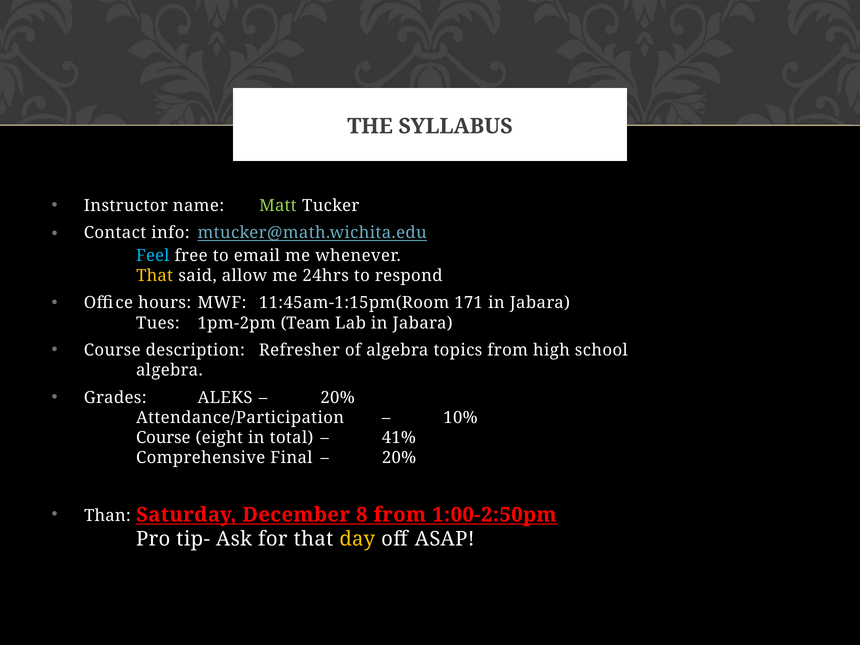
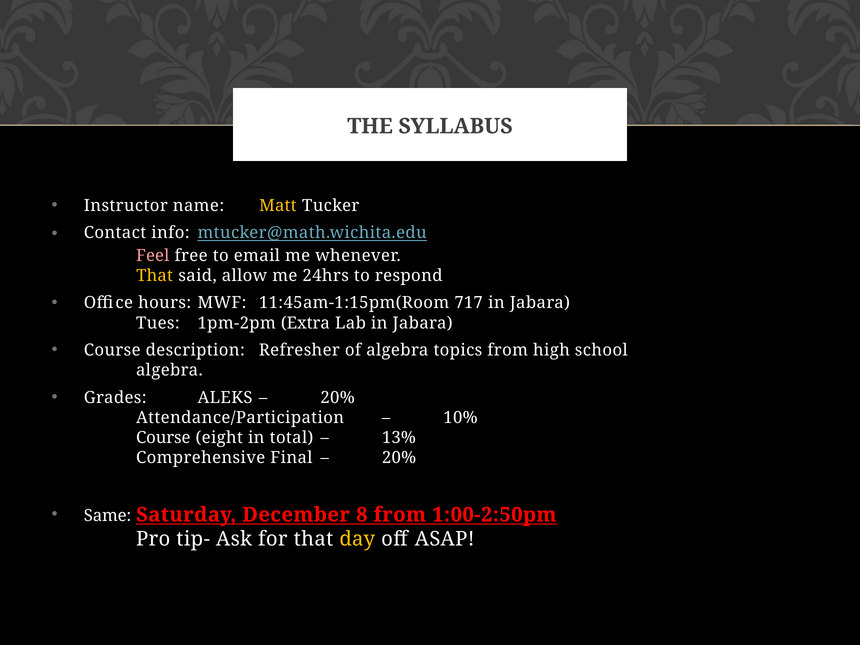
Matt colour: light green -> yellow (278, 206)
Feel colour: light blue -> pink (153, 256)
171: 171 -> 717 (469, 303)
Team: Team -> Extra (305, 323)
41%: 41% -> 13% (399, 438)
Than: Than -> Same (108, 516)
